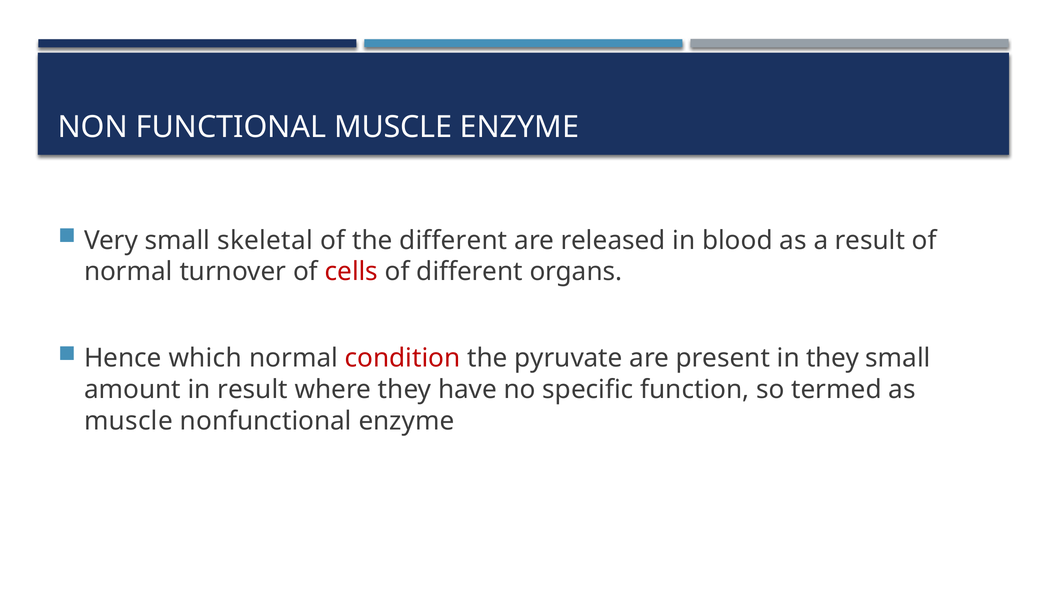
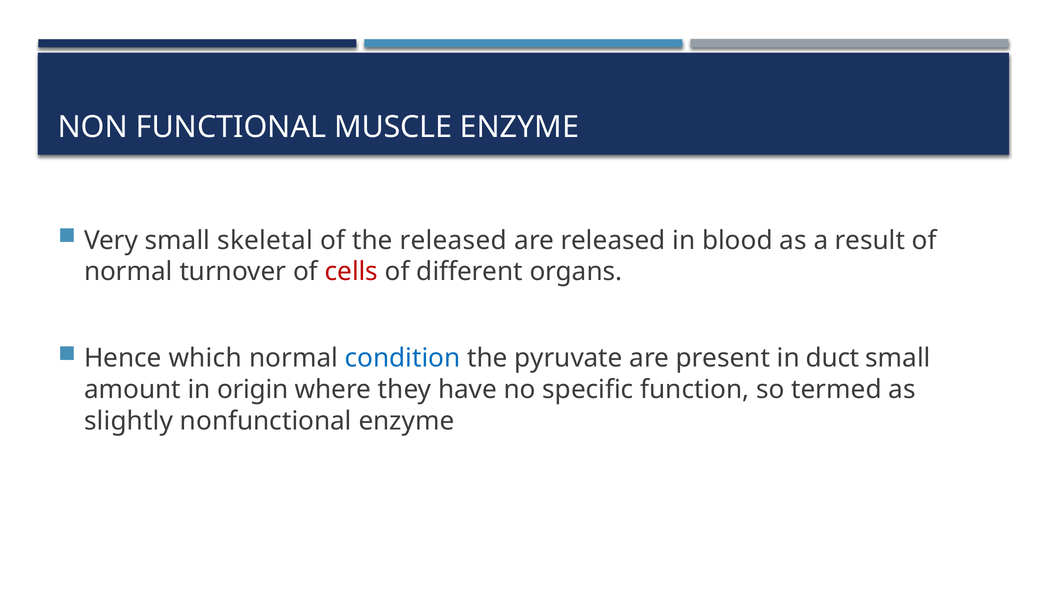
the different: different -> released (453, 240)
condition colour: red -> blue (402, 358)
in they: they -> duct (833, 358)
in result: result -> origin (253, 390)
muscle: muscle -> slightly (129, 421)
